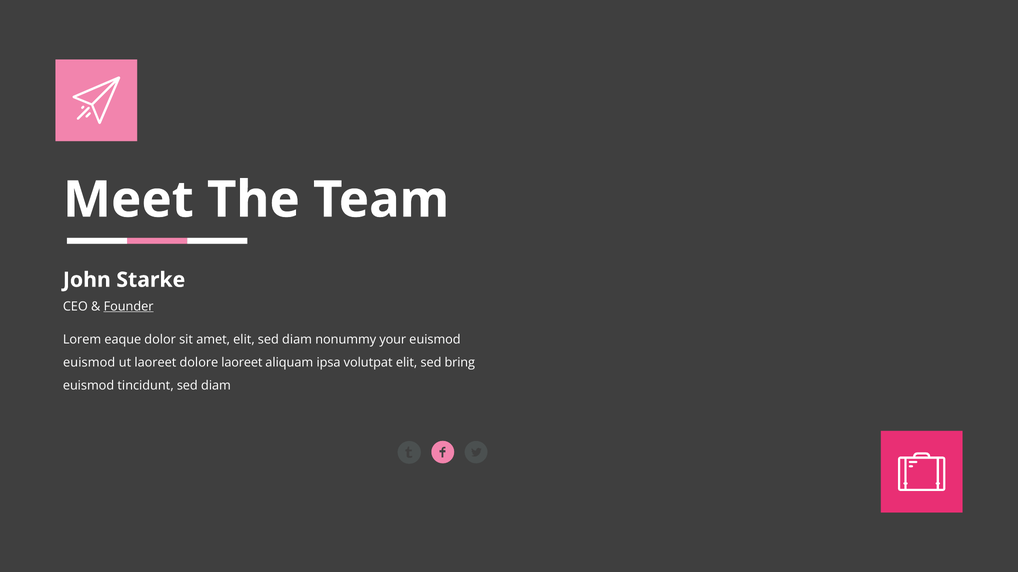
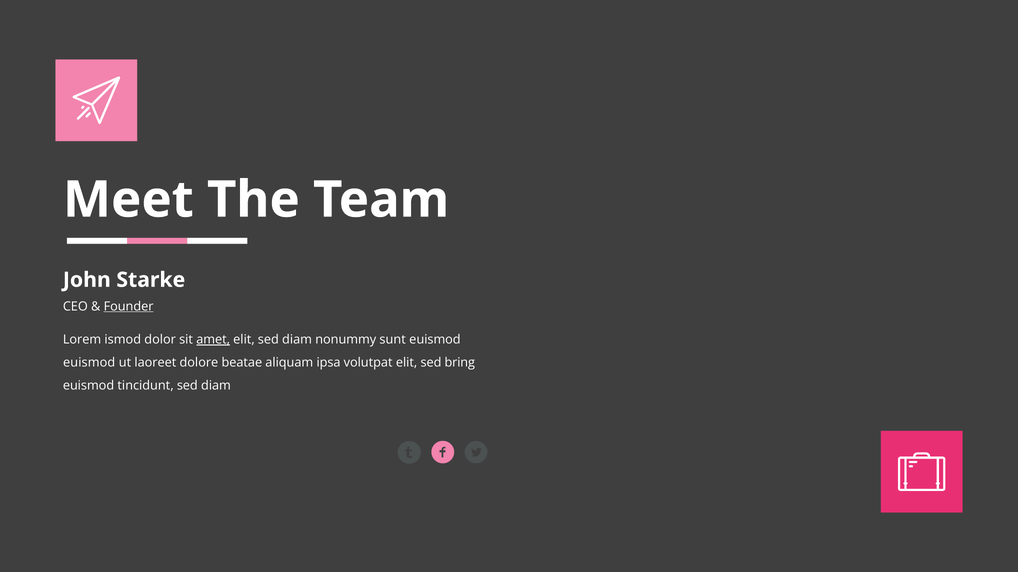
eaque: eaque -> ismod (123, 340)
amet underline: none -> present (213, 340)
your: your -> sunt (393, 340)
dolore laoreet: laoreet -> beatae (242, 363)
